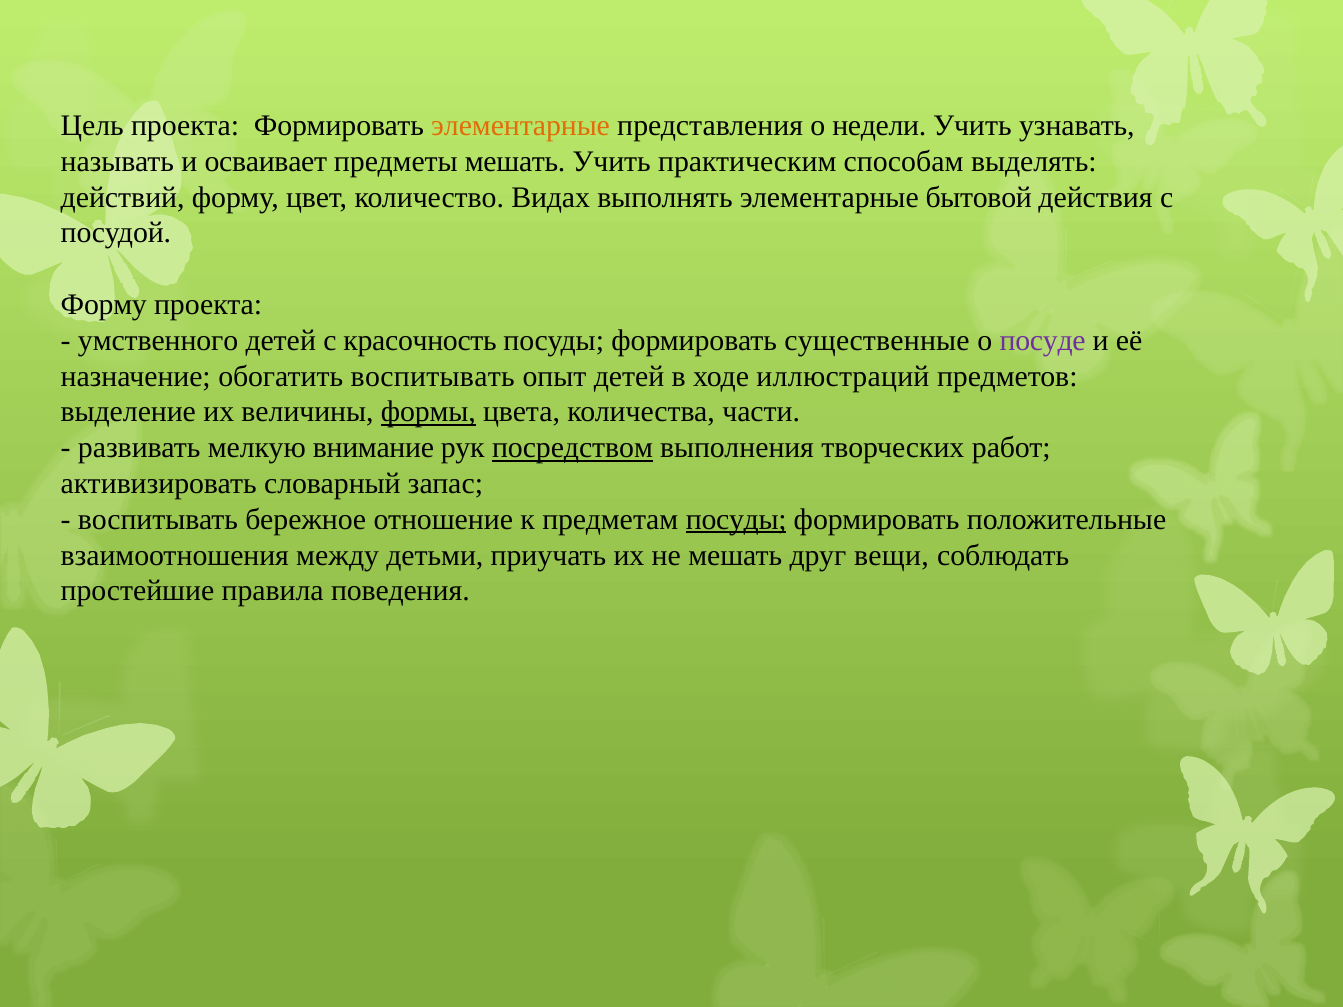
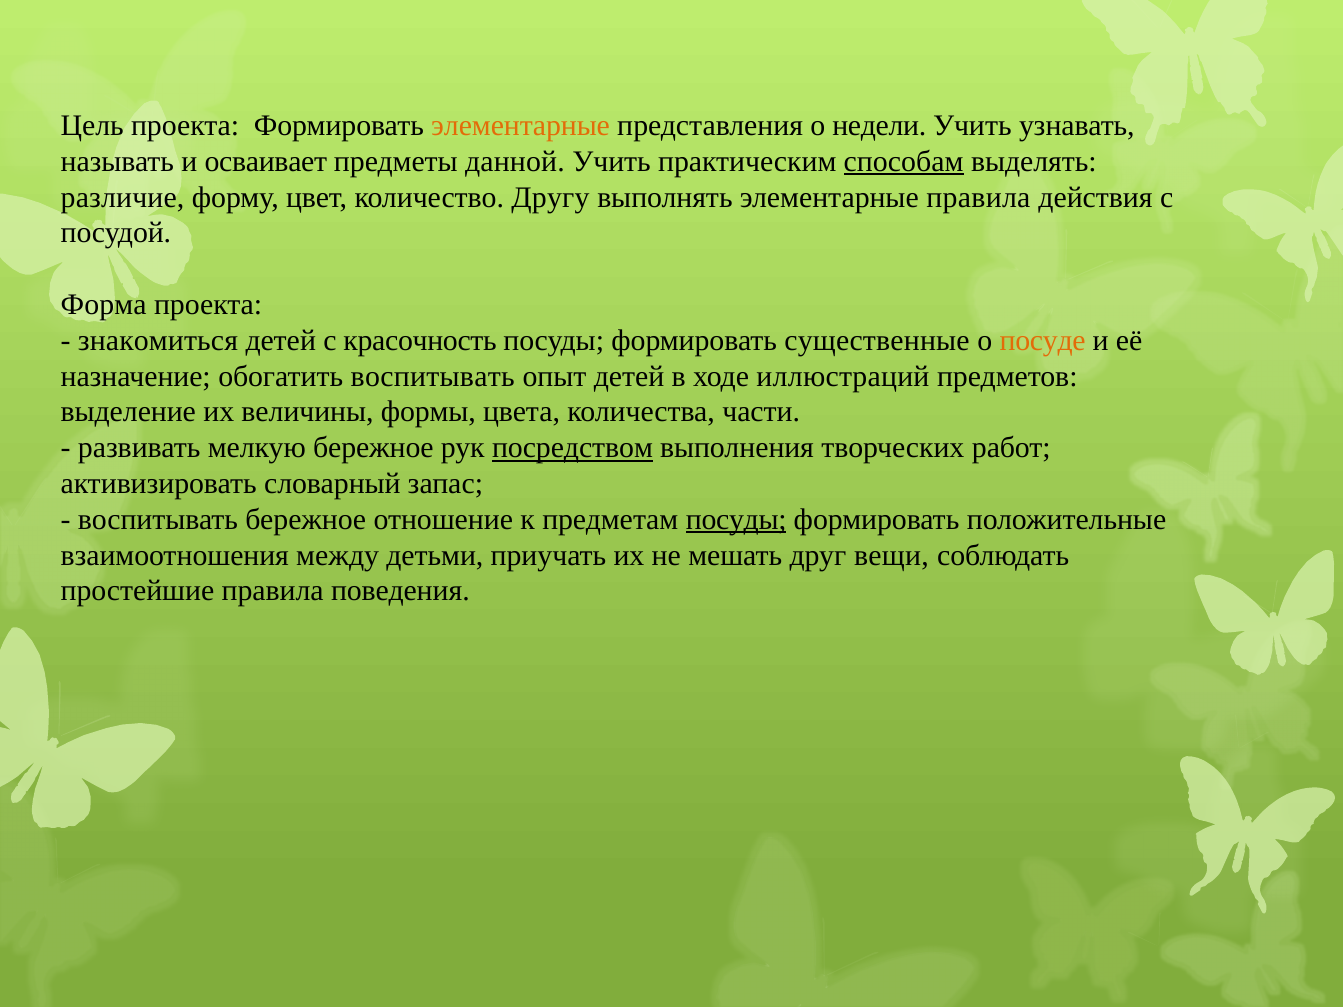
предметы мешать: мешать -> данной (515, 162)
способам underline: none -> present (904, 162)
действий: действий -> различие (123, 197)
Видах: Видах -> Другу (550, 197)
элементарные бытовой: бытовой -> правила (978, 197)
Форму: Форму -> Форма (104, 305)
умственного: умственного -> знакомиться (158, 341)
посуде colour: purple -> orange (1043, 341)
формы underline: present -> none (428, 412)
мелкую внимание: внимание -> бережное (373, 448)
